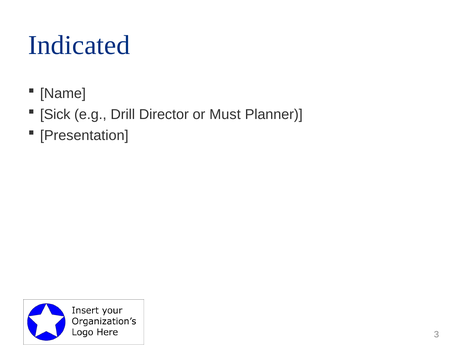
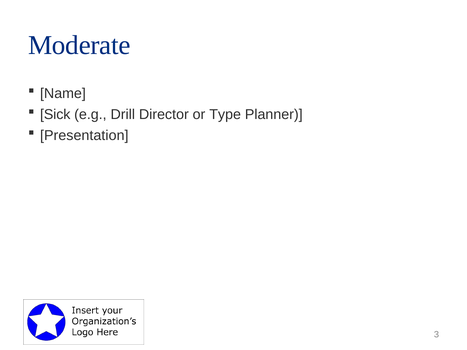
Indicated: Indicated -> Moderate (79, 45)
Must: Must -> Type (225, 115)
